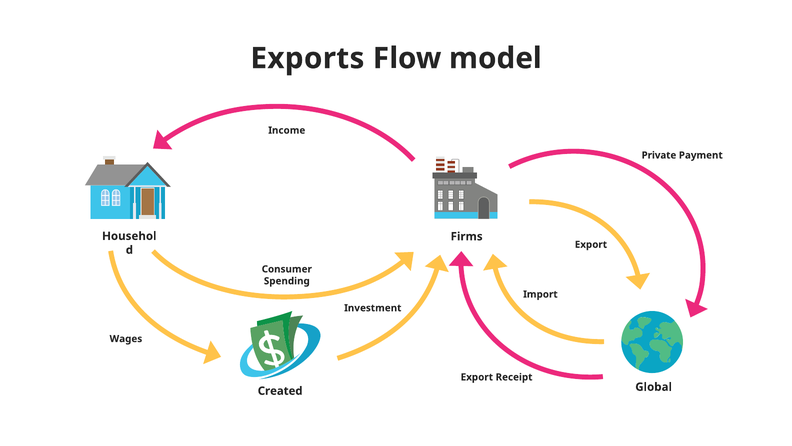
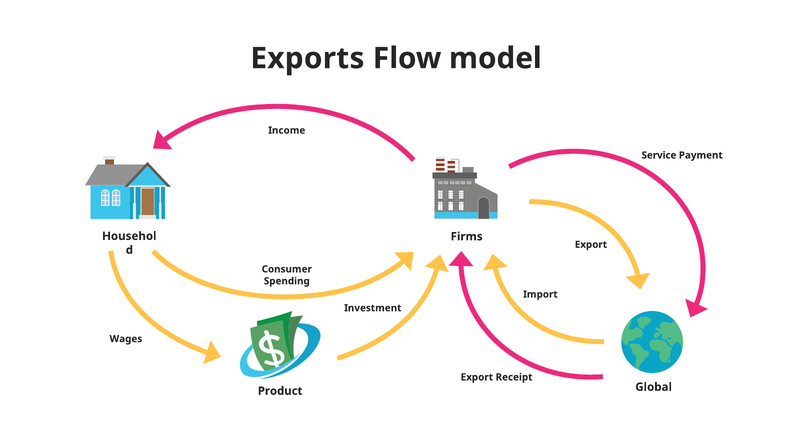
Private: Private -> Service (659, 155)
Created: Created -> Product (280, 391)
